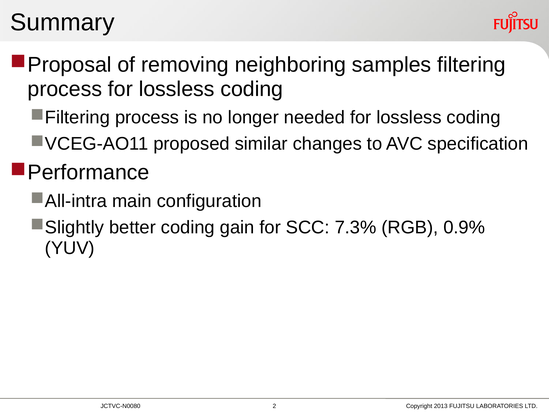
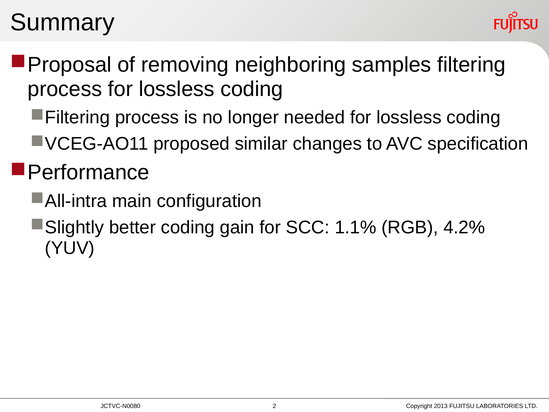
7.3%: 7.3% -> 1.1% (356, 227)
0.9%: 0.9% -> 4.2% (464, 227)
